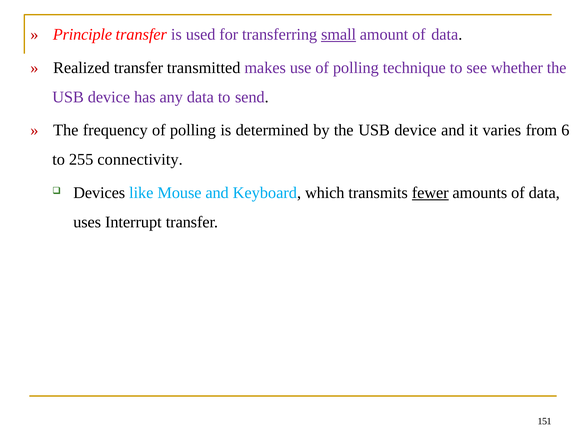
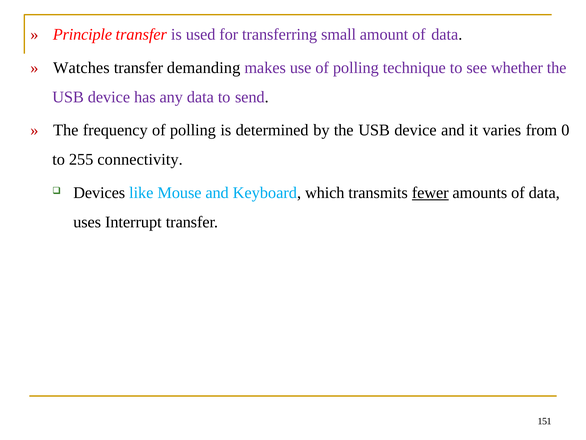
small underline: present -> none (339, 34)
Realized: Realized -> Watches (81, 68)
transmitted: transmitted -> demanding (204, 68)
6: 6 -> 0 (565, 130)
